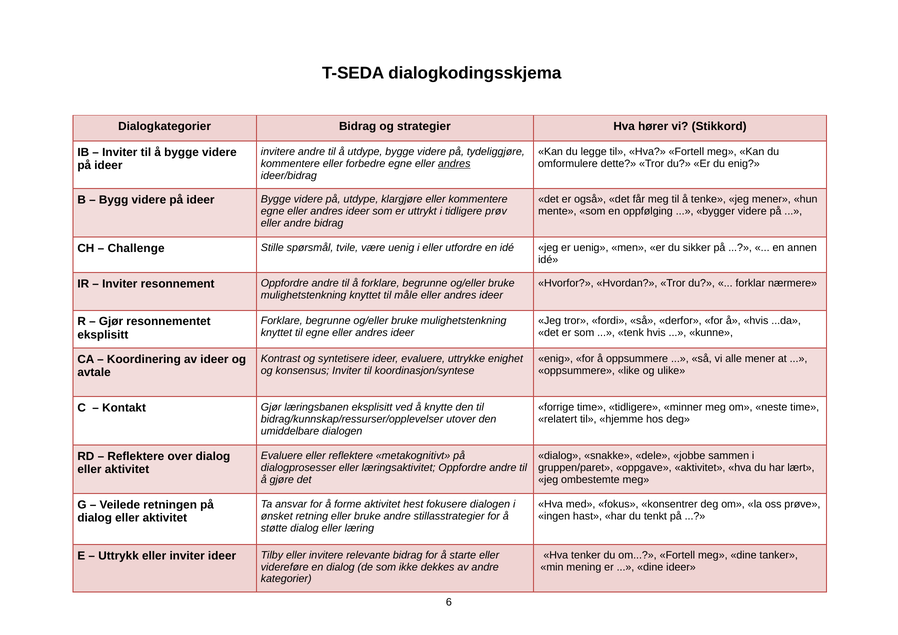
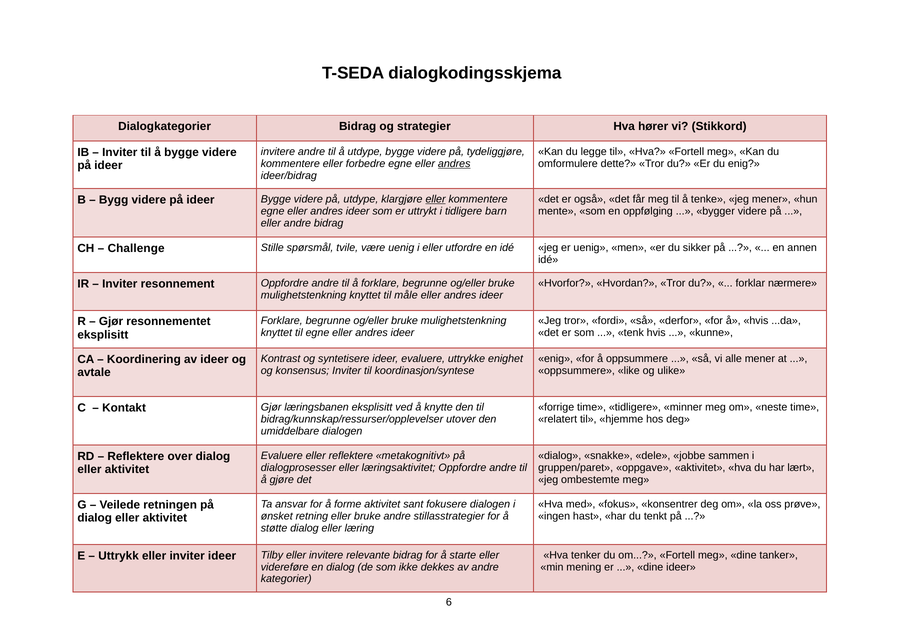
eller underline: none -> present (436, 199)
prøv: prøv -> barn (496, 211)
hest: hest -> sant (413, 504)
